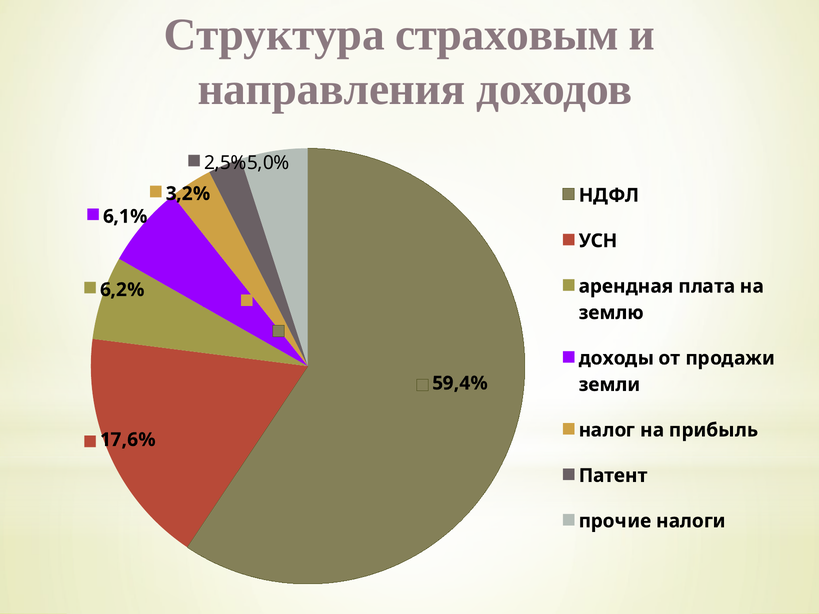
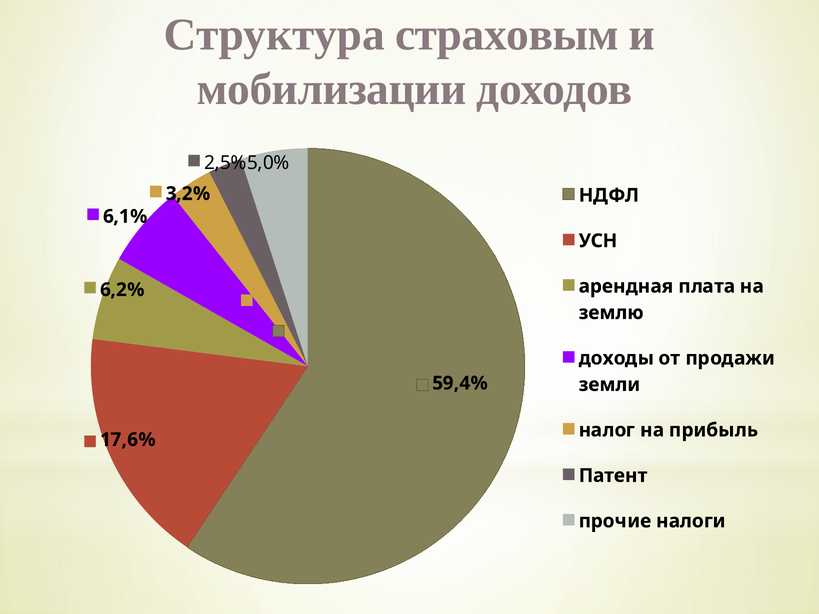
направления: направления -> мобилизации (332, 89)
